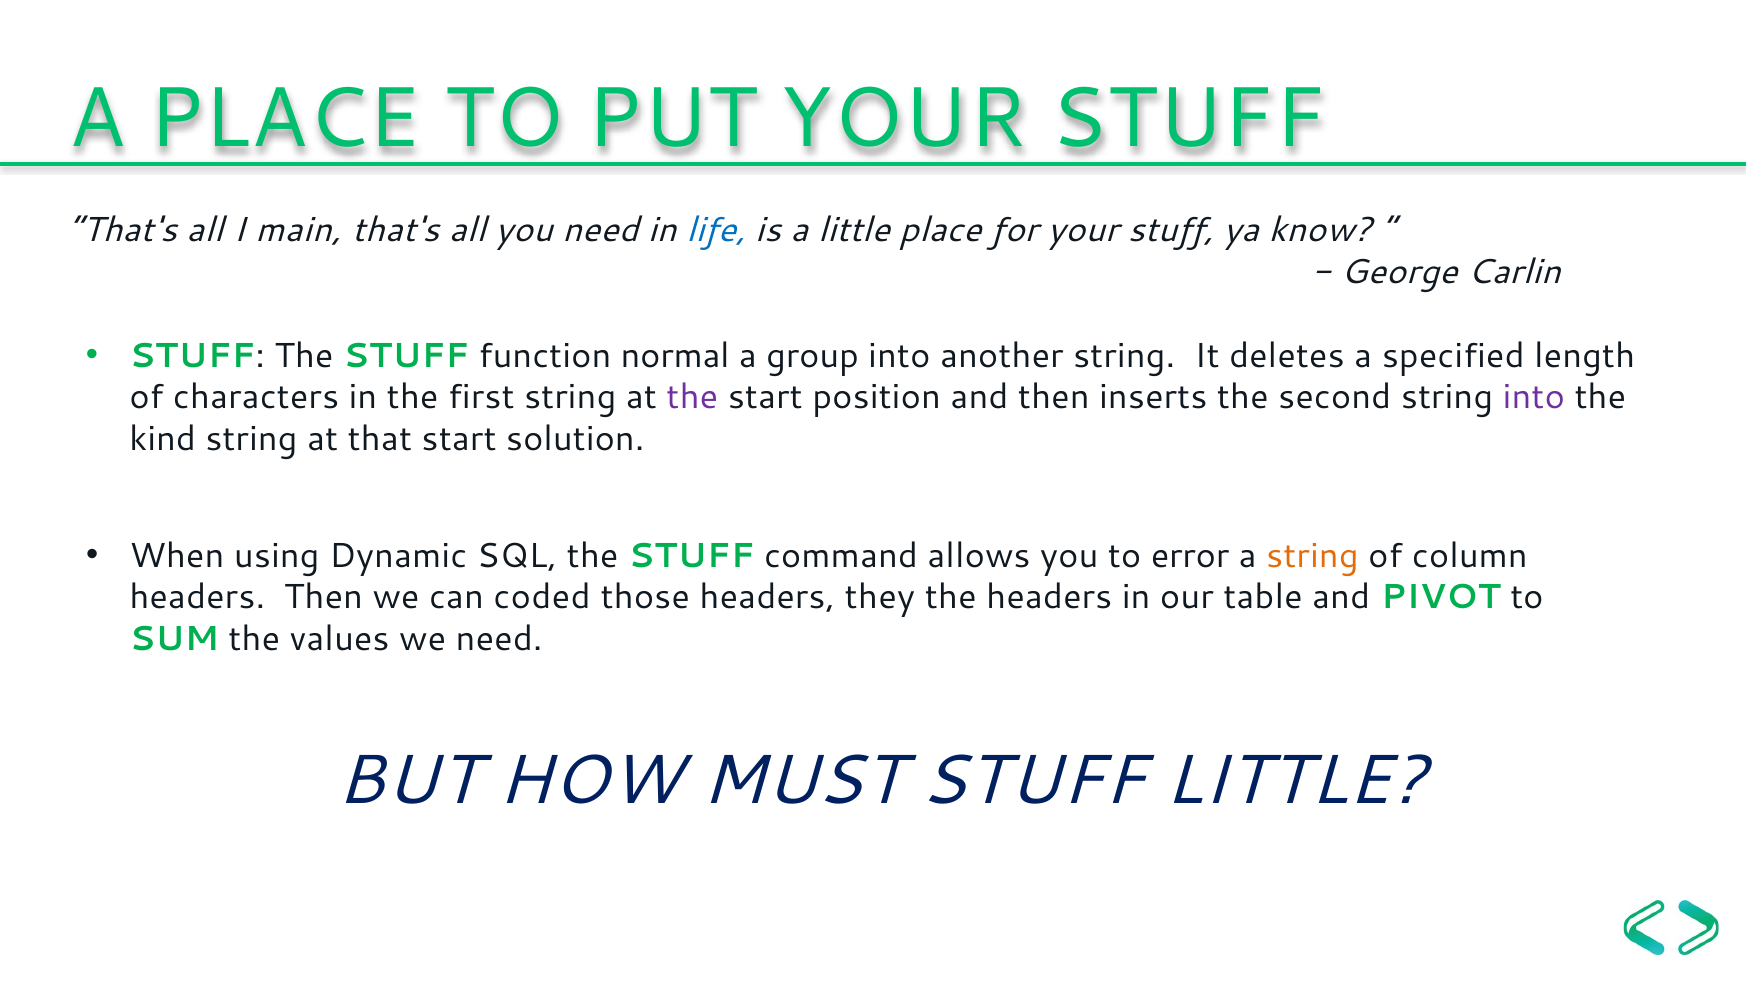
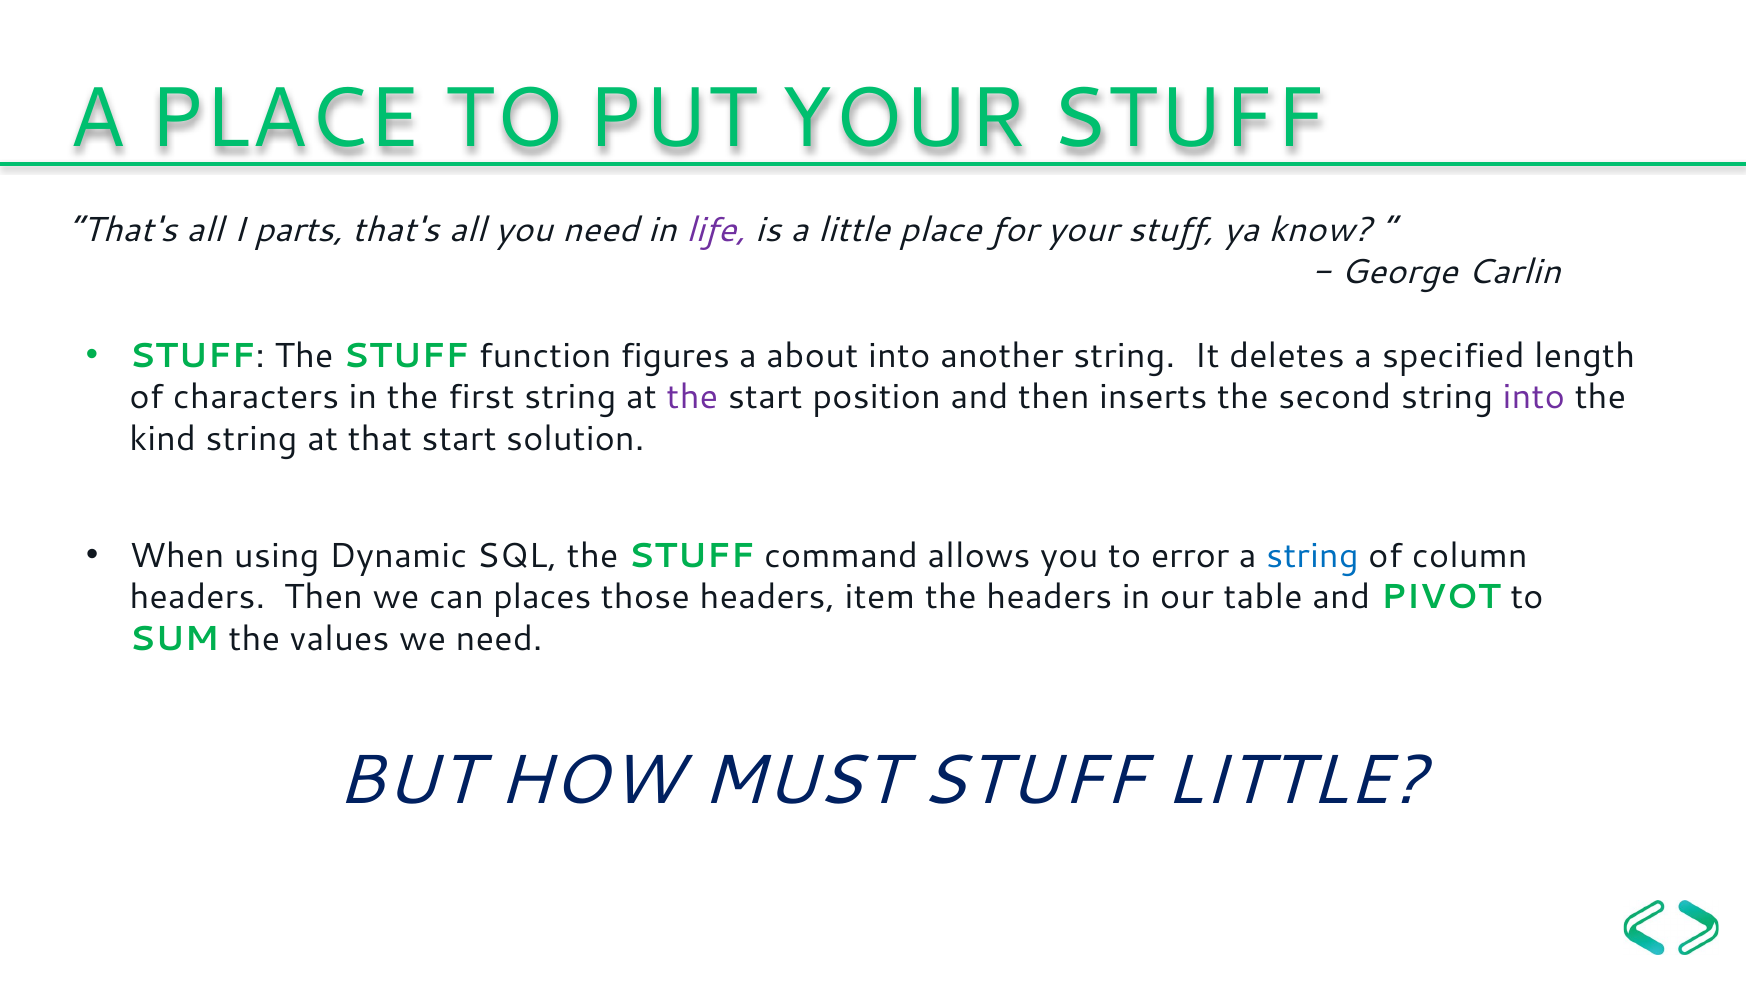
main: main -> parts (299, 230)
life colour: blue -> purple (716, 230)
normal: normal -> figures (675, 356)
group: group -> about (812, 356)
string colour: orange -> blue (1312, 556)
coded: coded -> places (542, 597)
they: they -> item (880, 597)
